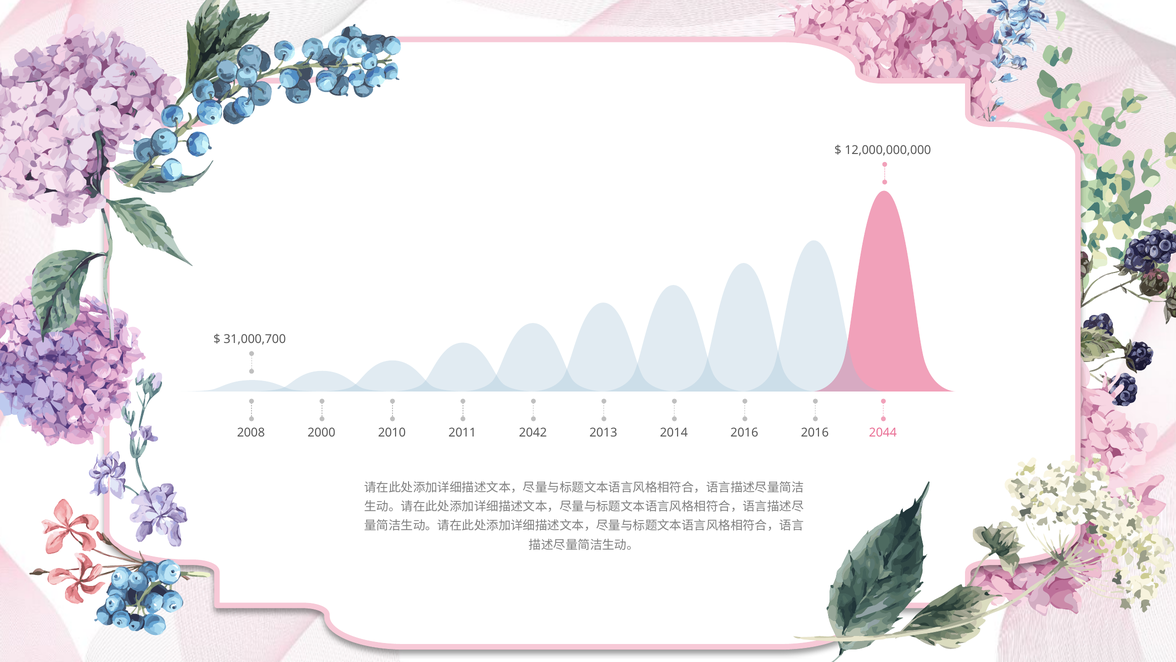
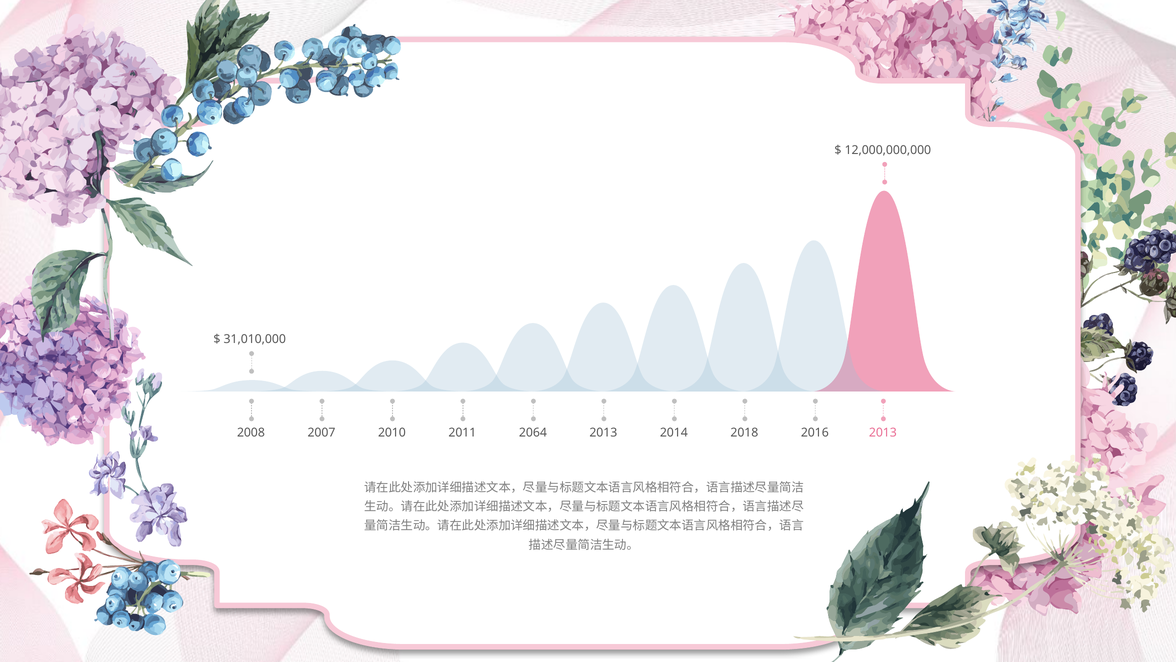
31,000,700: 31,000,700 -> 31,010,000 (255, 339)
2000: 2000 -> 2007 (321, 432)
2042: 2042 -> 2064 (533, 432)
2014 2016: 2016 -> 2018 (744, 432)
2016 2044: 2044 -> 2013 (883, 432)
